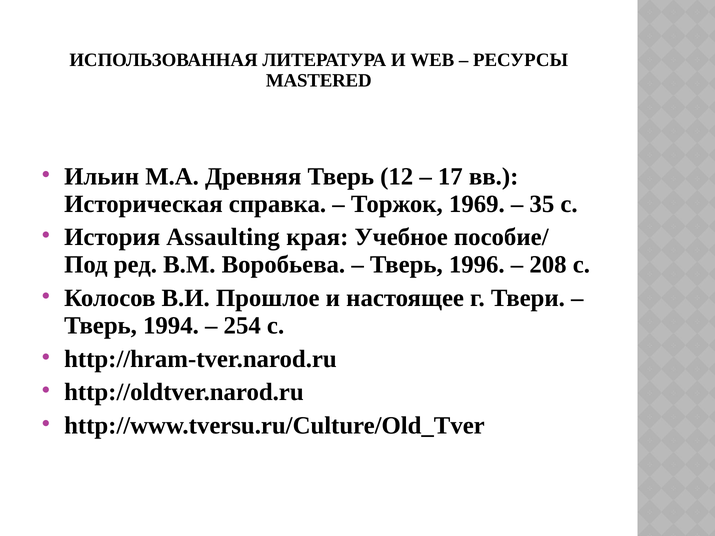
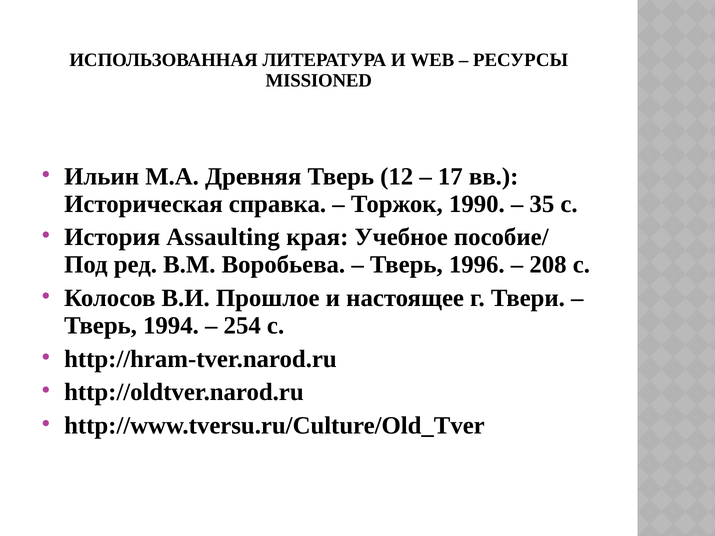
MASTERED: MASTERED -> MISSIONED (319, 81)
1969: 1969 -> 1990 (477, 204)
